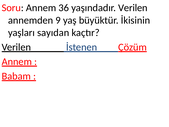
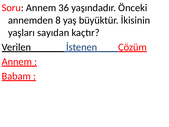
yaşındadır Verilen: Verilen -> Önceki (133, 8)
9: 9 -> 8 (58, 20)
